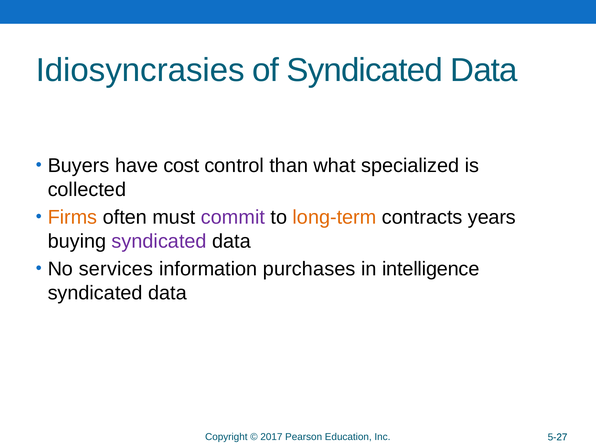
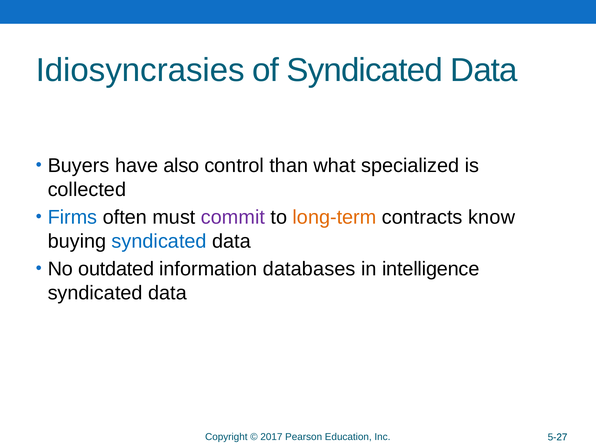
cost: cost -> also (181, 166)
Firms colour: orange -> blue (72, 217)
years: years -> know (492, 217)
syndicated colour: purple -> blue (159, 241)
services: services -> outdated (116, 269)
purchases: purchases -> databases (309, 269)
